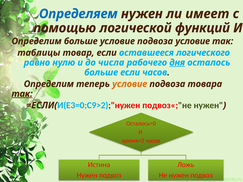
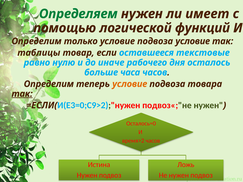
Определяем colour: blue -> green (78, 14)
Определим больше: больше -> только (81, 41)
логического: логического -> текстовые (203, 53)
числа: числа -> иначе (111, 63)
дня underline: present -> none (177, 63)
больше если: если -> часа (130, 73)
